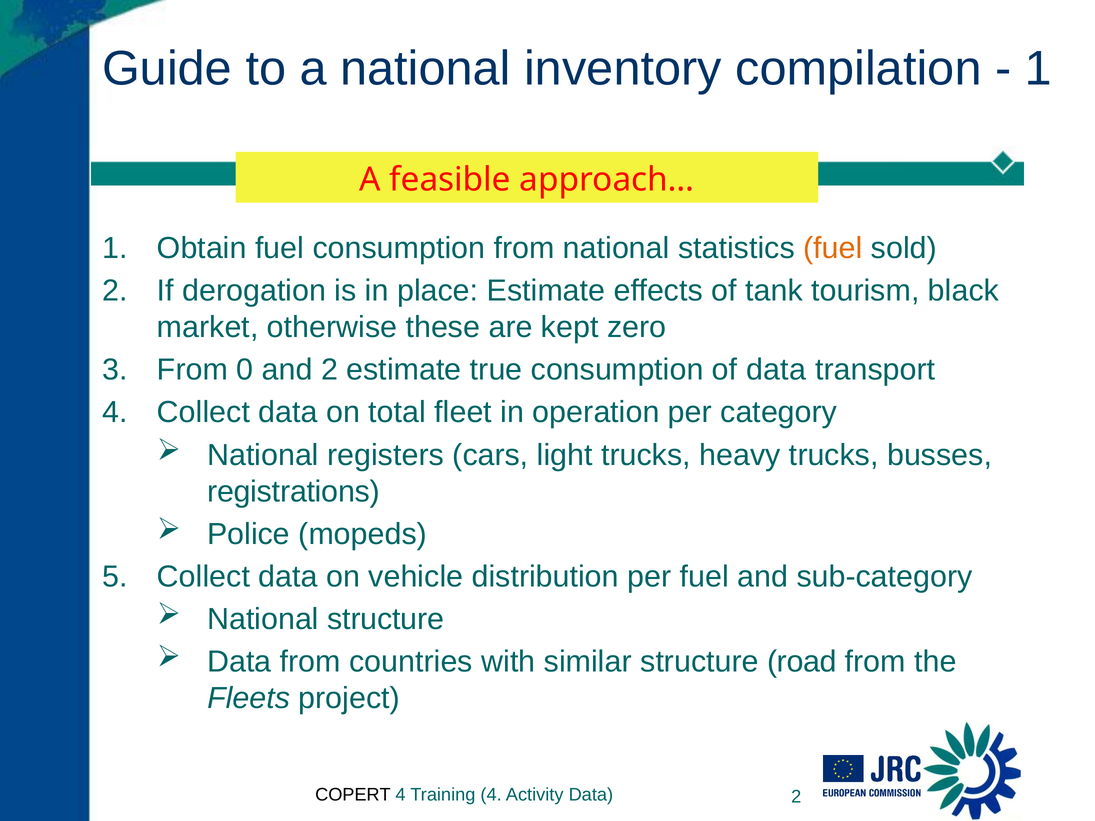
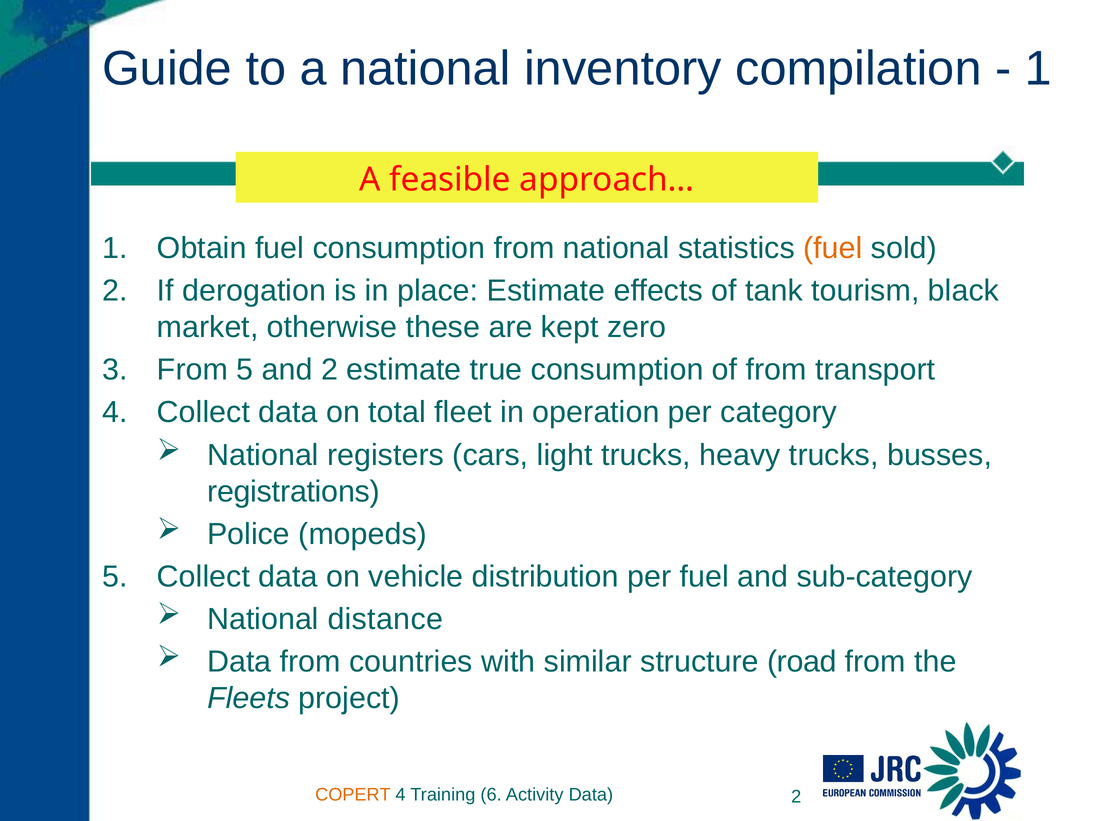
From 0: 0 -> 5 (245, 370)
of data: data -> from (776, 370)
National structure: structure -> distance (385, 619)
COPERT colour: black -> orange (353, 795)
Training 4: 4 -> 6 (491, 795)
